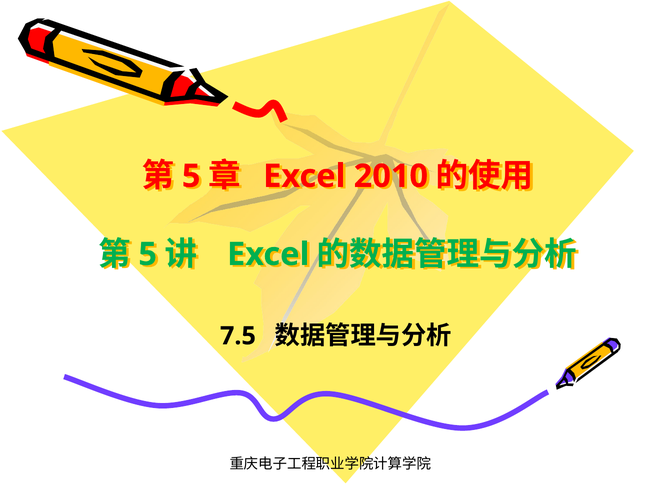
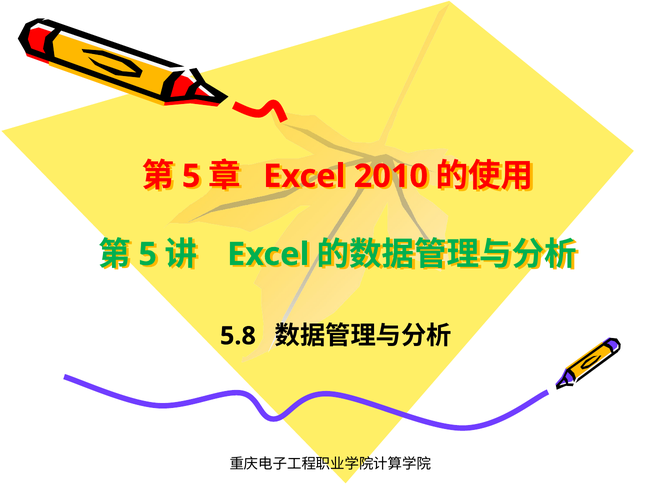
7.5: 7.5 -> 5.8 (238, 336)
